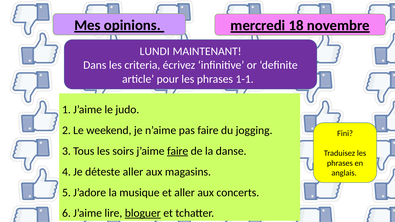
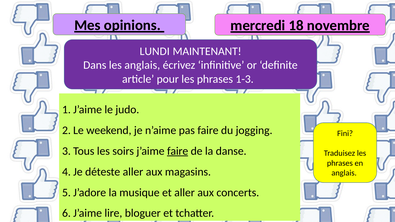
les criteria: criteria -> anglais (142, 65)
1-1: 1-1 -> 1-3 (245, 79)
bloguer underline: present -> none (143, 213)
